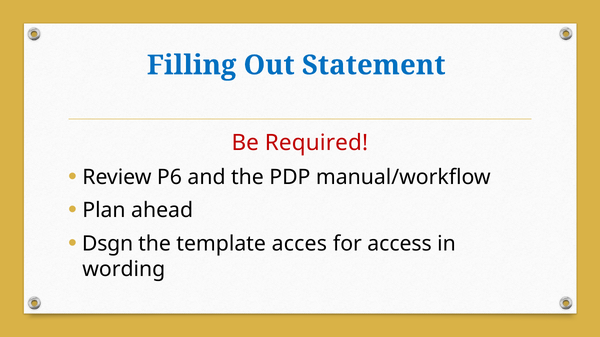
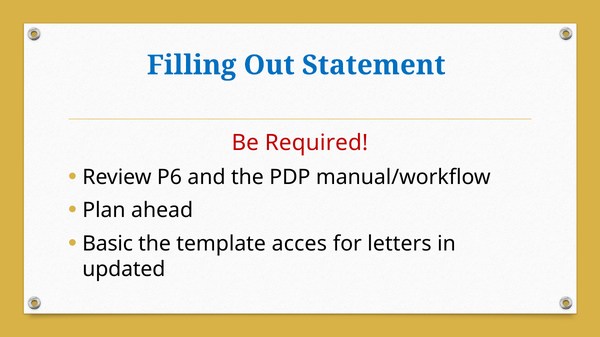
Dsgn: Dsgn -> Basic (108, 244)
access: access -> letters (399, 244)
wording: wording -> updated (124, 270)
